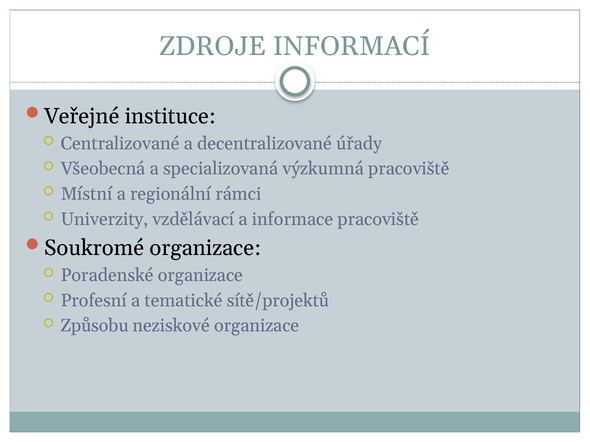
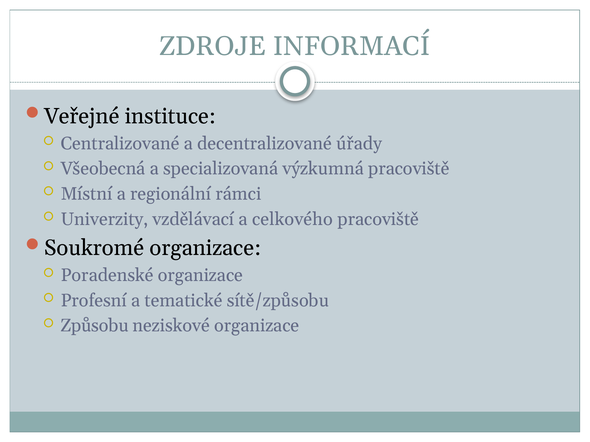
informace: informace -> celkového (292, 219)
sítě/projektů: sítě/projektů -> sítě/způsobu (278, 301)
